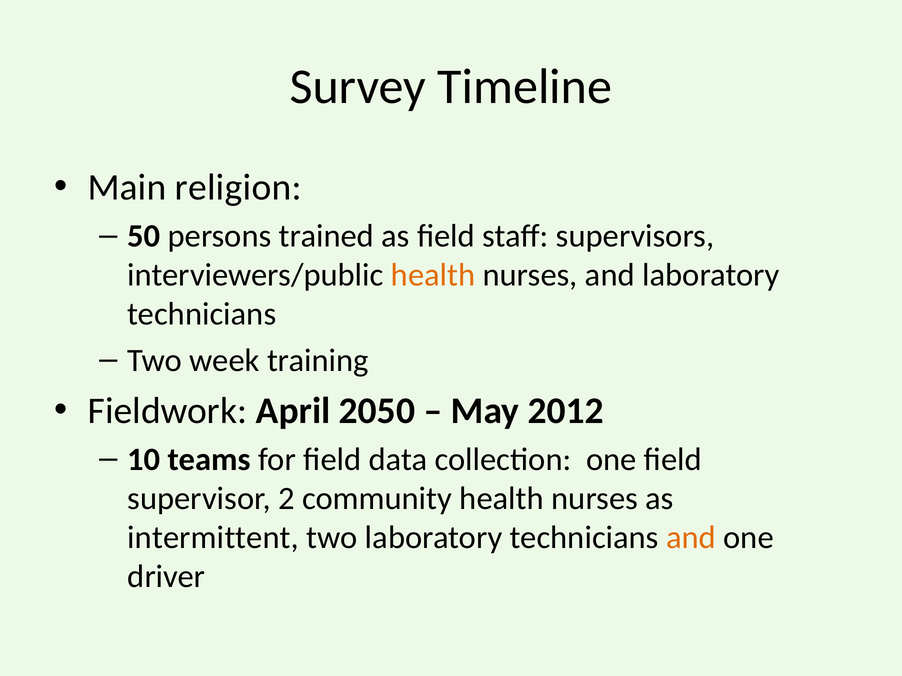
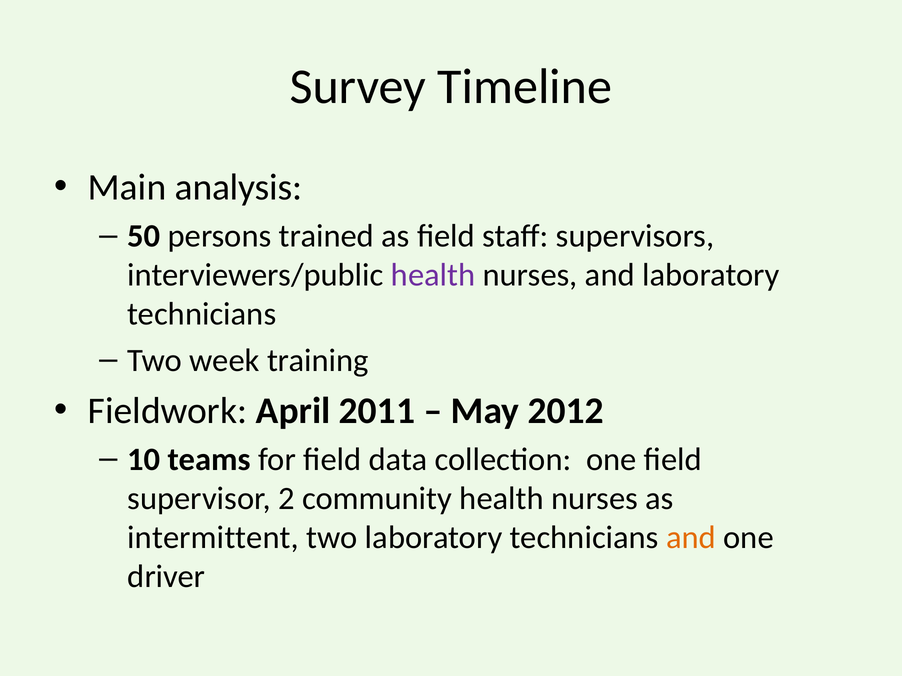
religion: religion -> analysis (238, 188)
health colour: orange -> purple (433, 275)
2050: 2050 -> 2011 (377, 411)
